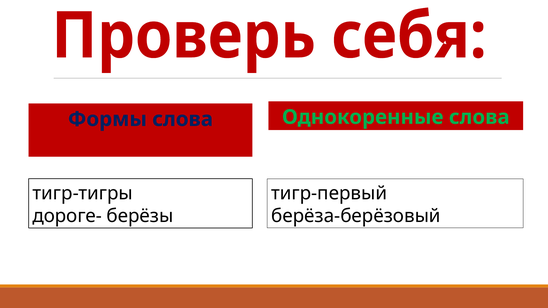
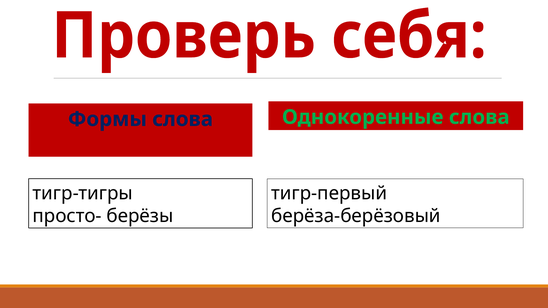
дороге-: дороге- -> просто- (67, 216)
